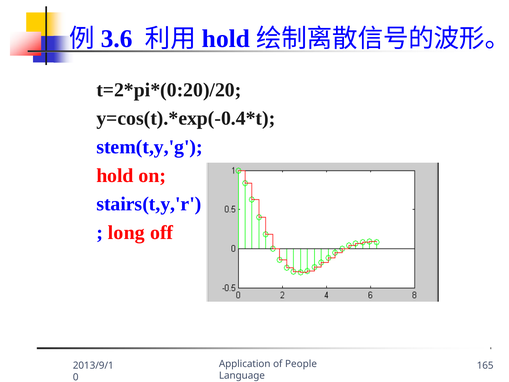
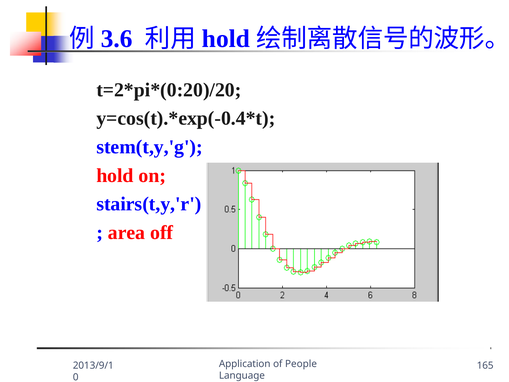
long: long -> area (126, 232)
